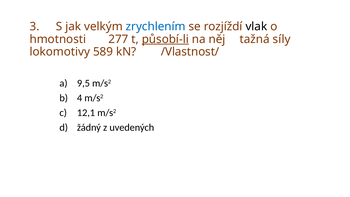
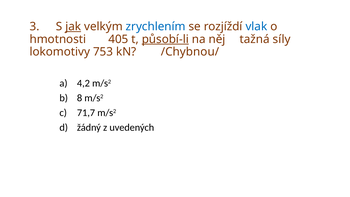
jak underline: none -> present (73, 27)
vlak colour: black -> blue (256, 27)
277: 277 -> 405 (118, 39)
589: 589 -> 753 (103, 52)
/Vlastnost/: /Vlastnost/ -> /Chybnou/ (190, 52)
9,5: 9,5 -> 4,2 (83, 83)
4: 4 -> 8 (80, 98)
12,1: 12,1 -> 71,7 (86, 113)
